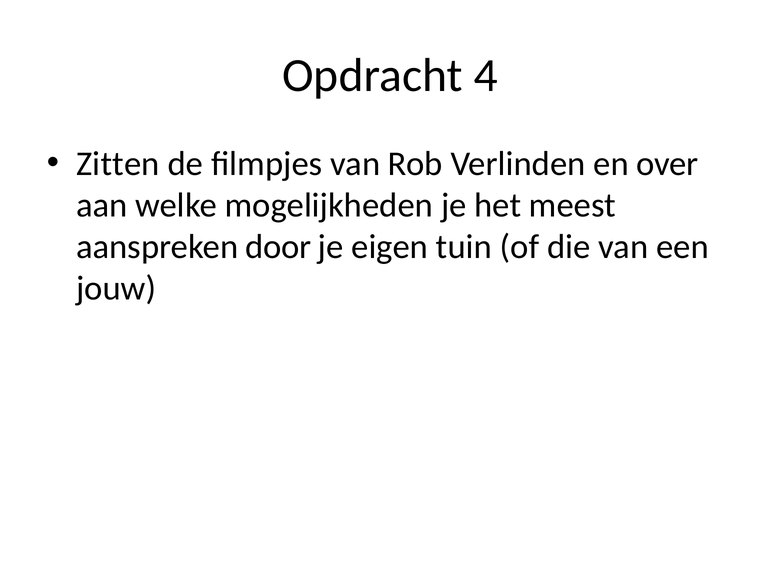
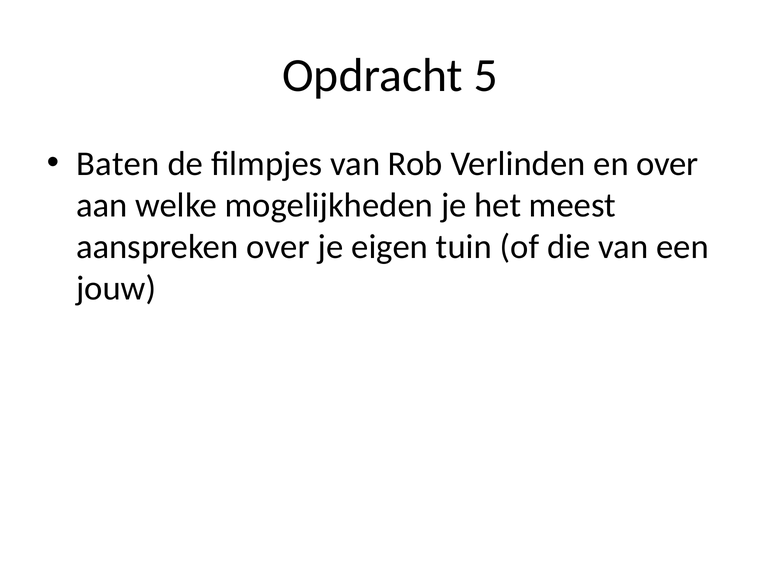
4: 4 -> 5 (486, 76)
Zitten: Zitten -> Baten (118, 164)
aanspreken door: door -> over (278, 247)
